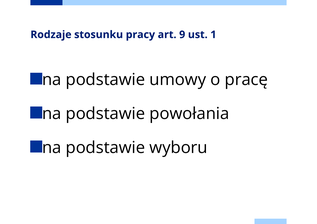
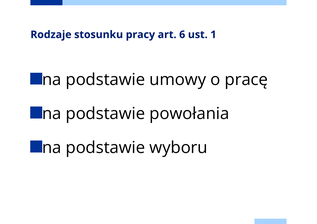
9: 9 -> 6 (182, 35)
